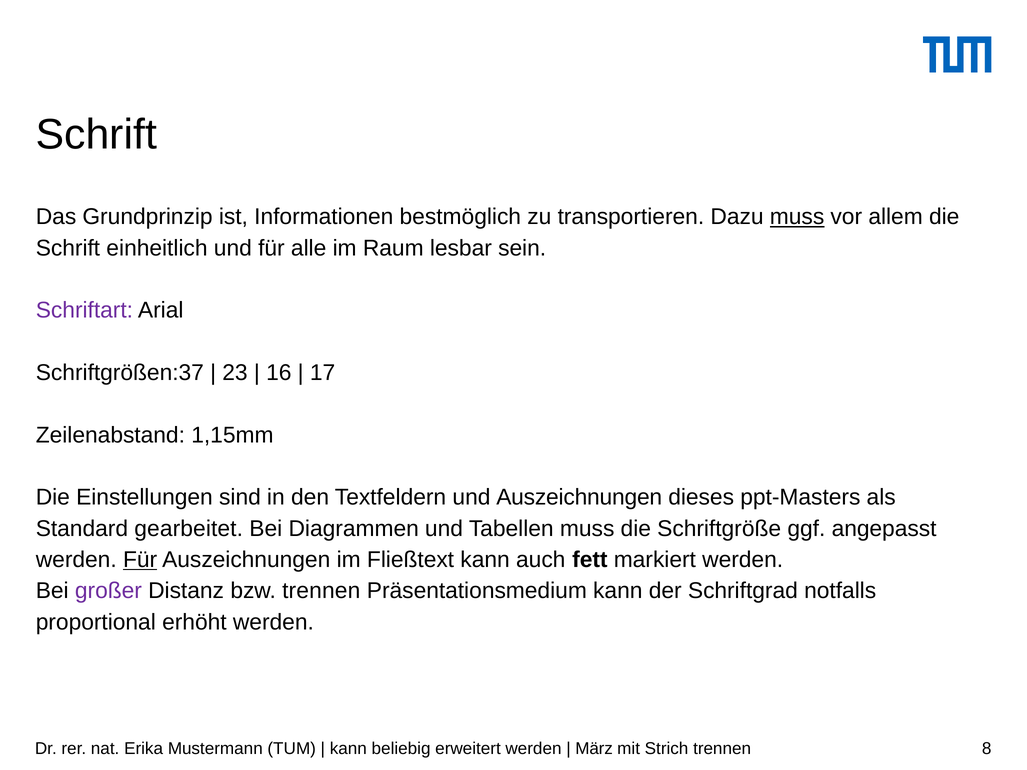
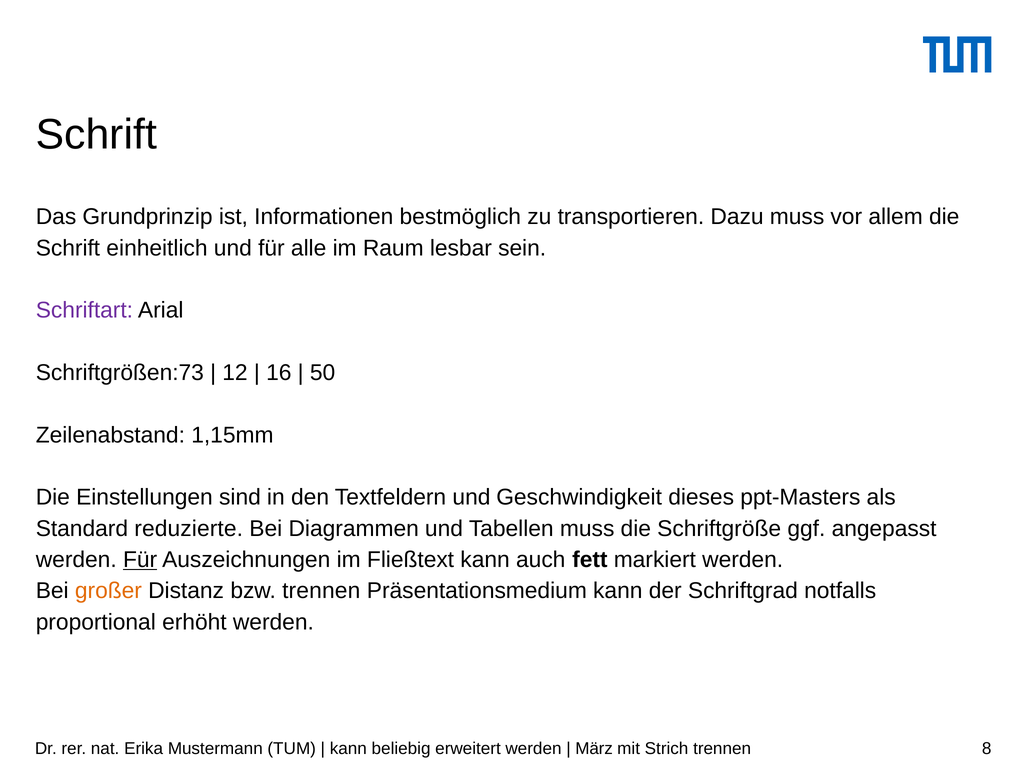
muss underline: present -> none (797, 217)
Schriftgrößen:37: Schriftgrößen:37 -> Schriftgrößen:73 (120, 373)
23: 23 -> 12 (235, 373)
17: 17 -> 50 (323, 373)
und Auszeichnungen: Auszeichnungen -> Geschwindigkeit (579, 498)
gearbeitet: gearbeitet -> reduzierte (189, 529)
großer colour: purple -> orange (108, 591)
